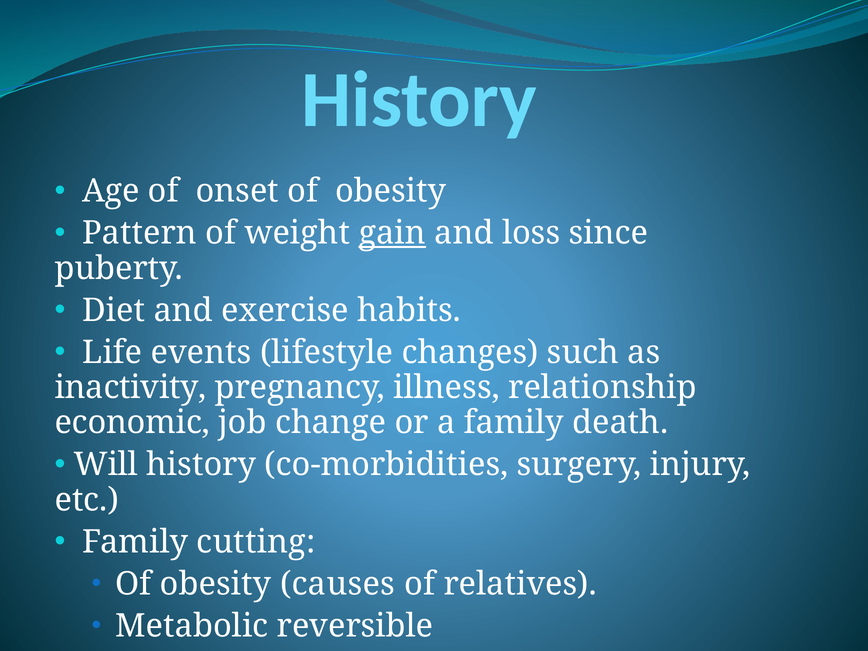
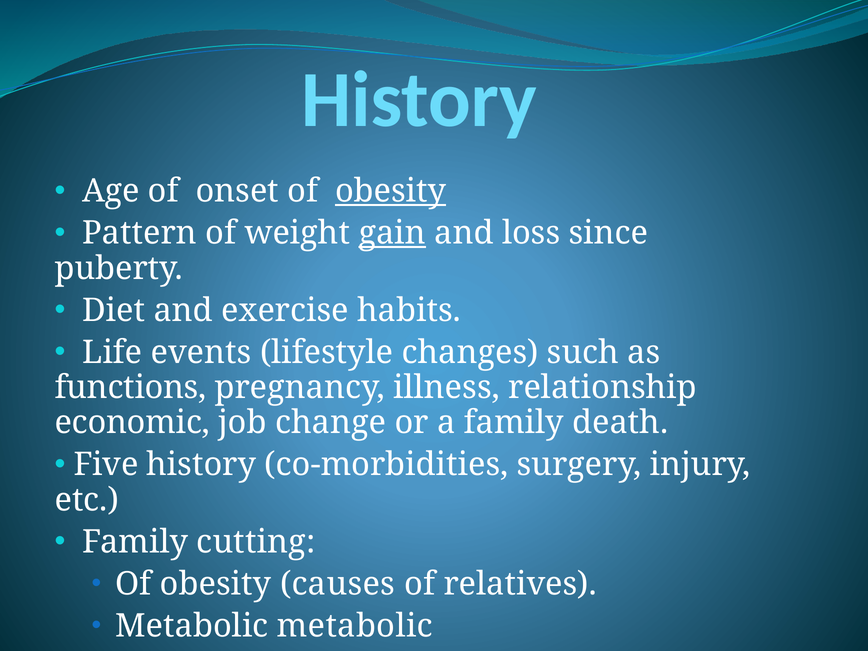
obesity underline: none -> present (391, 191)
inactivity: inactivity -> functions (131, 388)
Will: Will -> Five (106, 465)
Metabolic reversible: reversible -> metabolic (355, 626)
